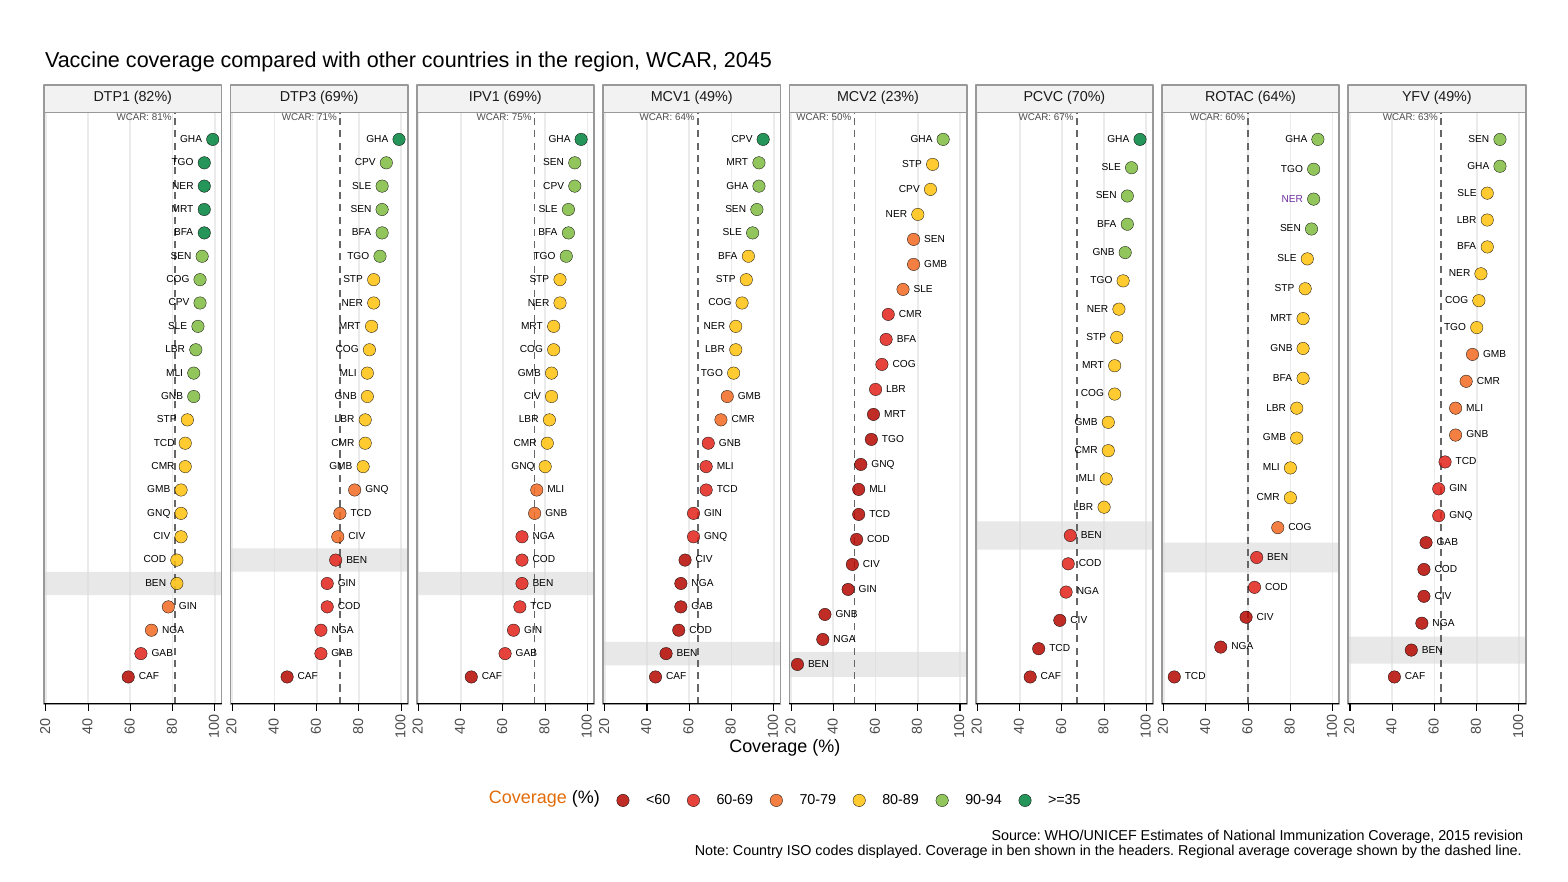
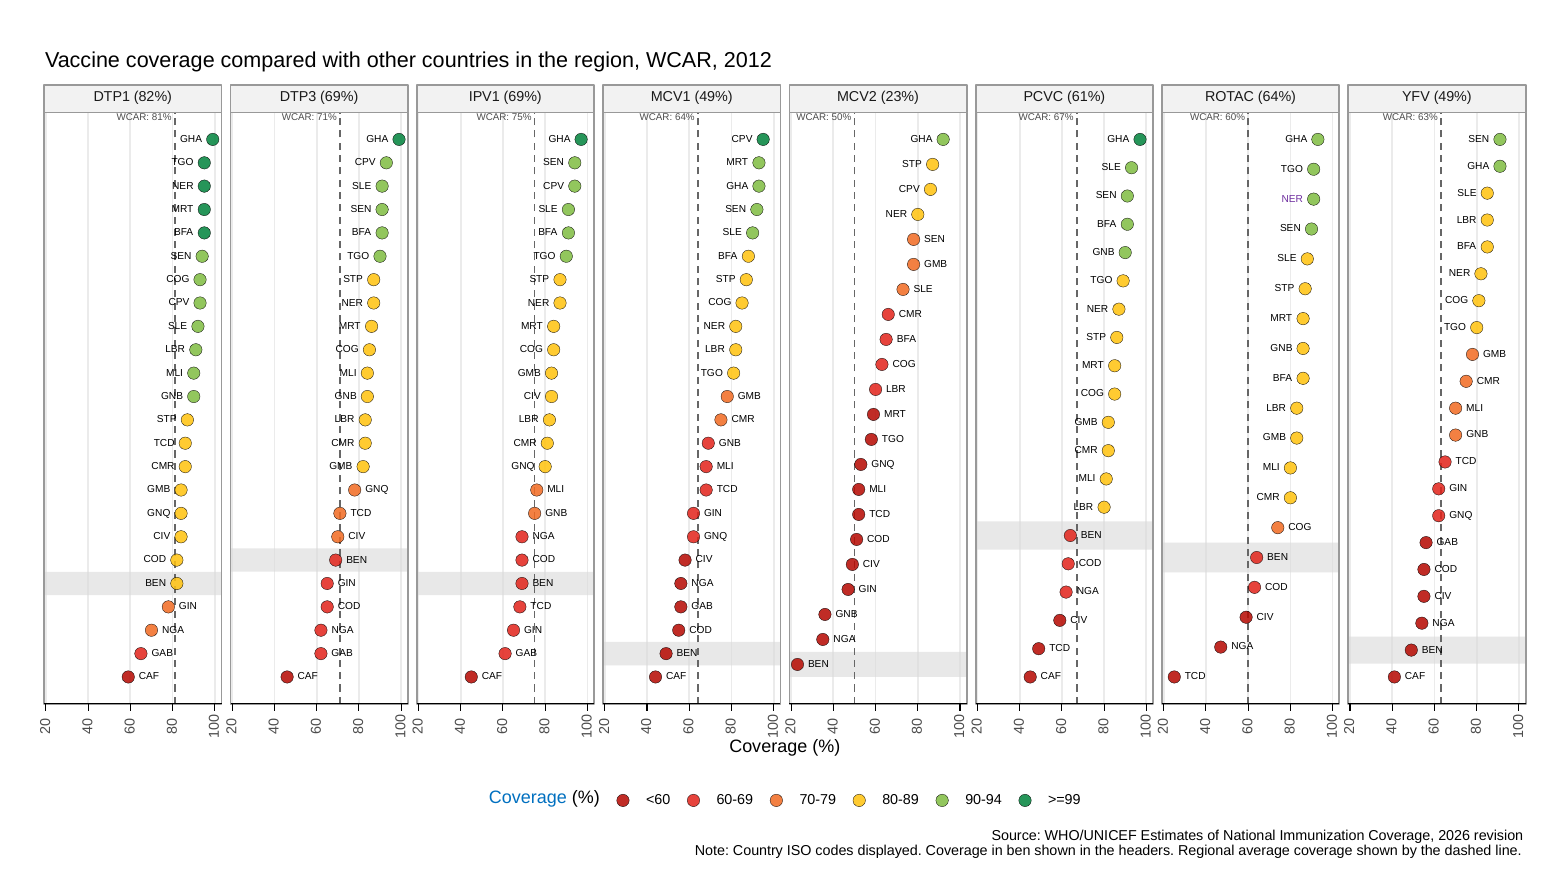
2045: 2045 -> 2012 (748, 61)
70%: 70% -> 61% (1086, 97)
Coverage colour: orange -> blue (528, 798)
>=35: >=35 -> >=99 (1064, 800)
2015: 2015 -> 2026 (1454, 836)
